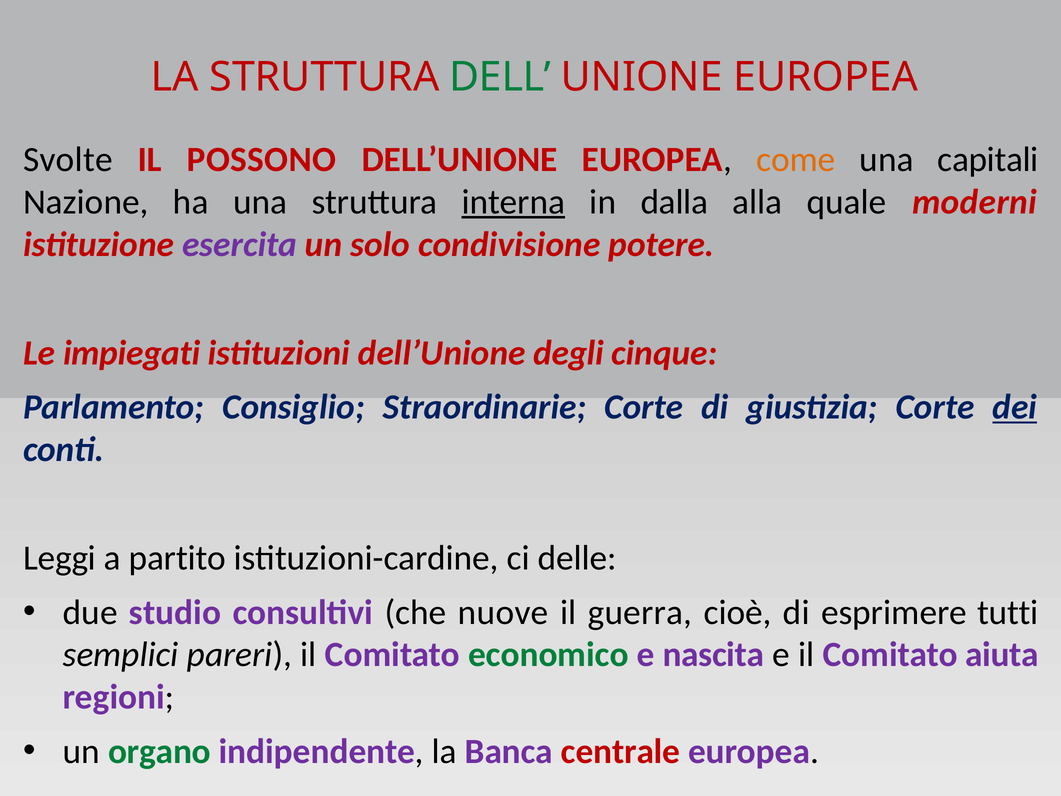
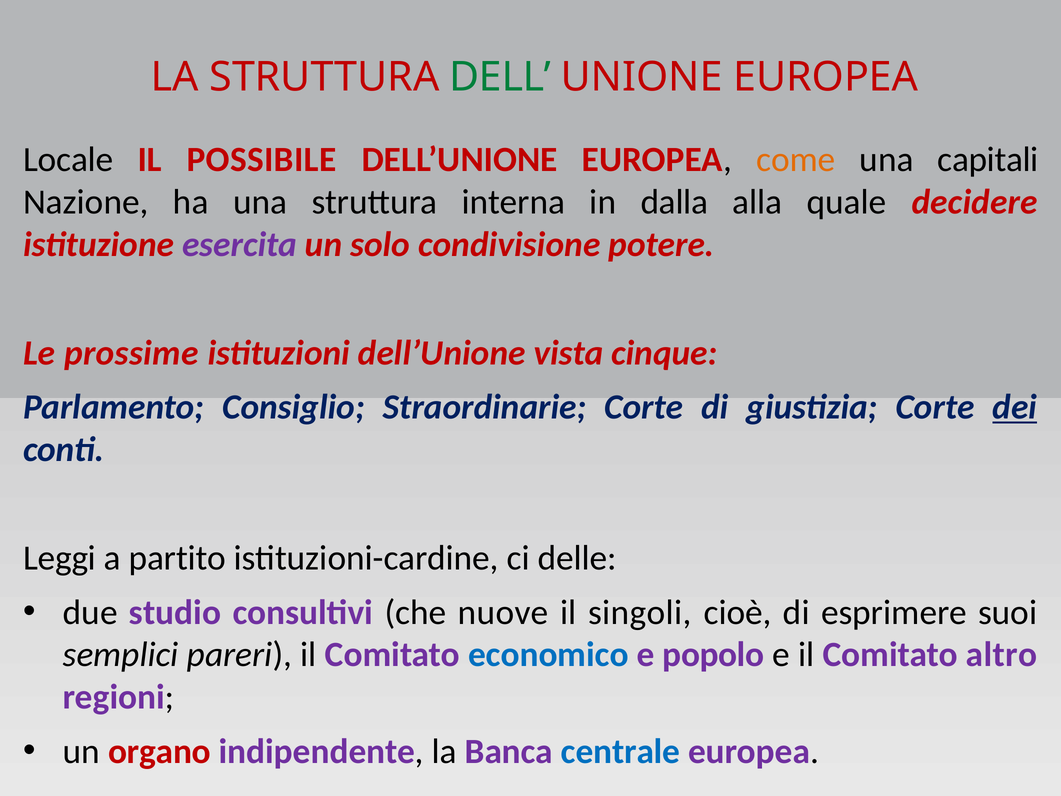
Svolte: Svolte -> Locale (68, 160)
POSSONO: POSSONO -> POSSIBILE (262, 160)
interna underline: present -> none (513, 202)
moderni: moderni -> decidere (975, 202)
impiegati: impiegati -> prossime (131, 353)
degli: degli -> vista (568, 353)
guerra: guerra -> singoli (640, 612)
tutti: tutti -> suoi (1008, 612)
economico colour: green -> blue (548, 655)
nascita: nascita -> popolo (713, 655)
aiuta: aiuta -> altro (1002, 655)
organo colour: green -> red (159, 751)
centrale colour: red -> blue (621, 751)
